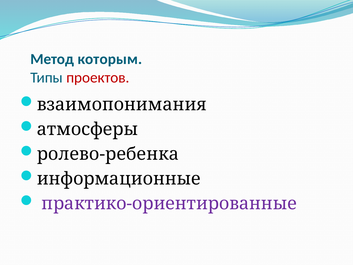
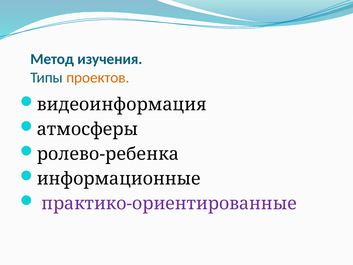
которым: которым -> изучения (110, 59)
проектов colour: red -> orange (98, 77)
взаимопонимания: взаимопонимания -> видеоинформация (122, 105)
